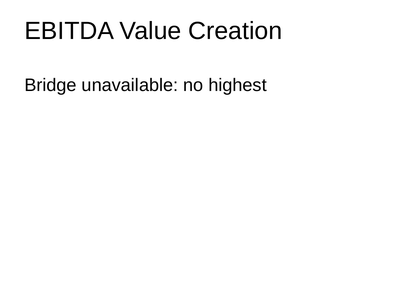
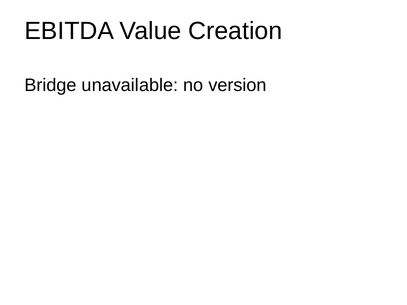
highest: highest -> version (238, 85)
